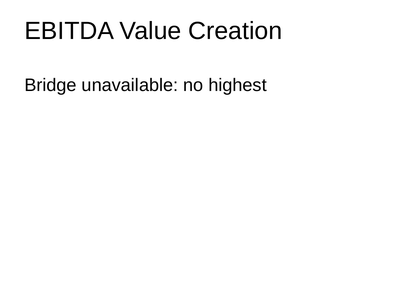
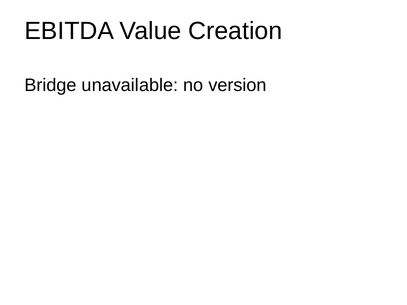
highest: highest -> version (238, 85)
